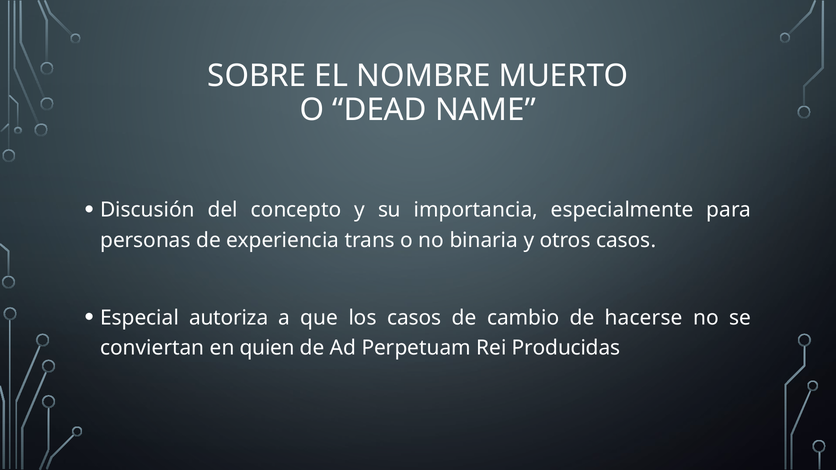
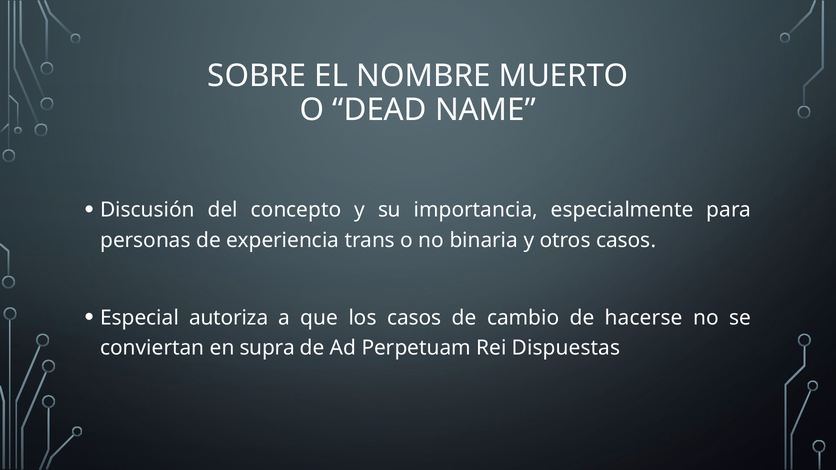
quien: quien -> supra (267, 348)
Producidas: Producidas -> Dispuestas (566, 348)
